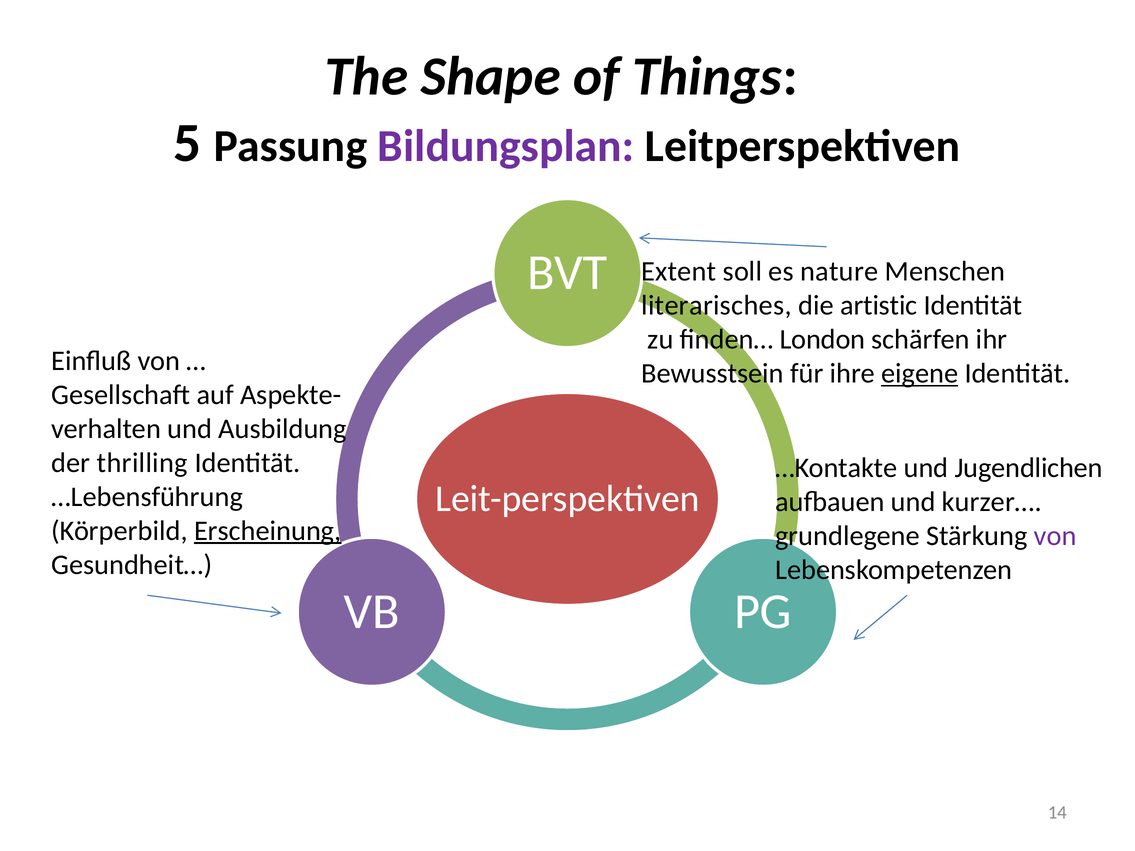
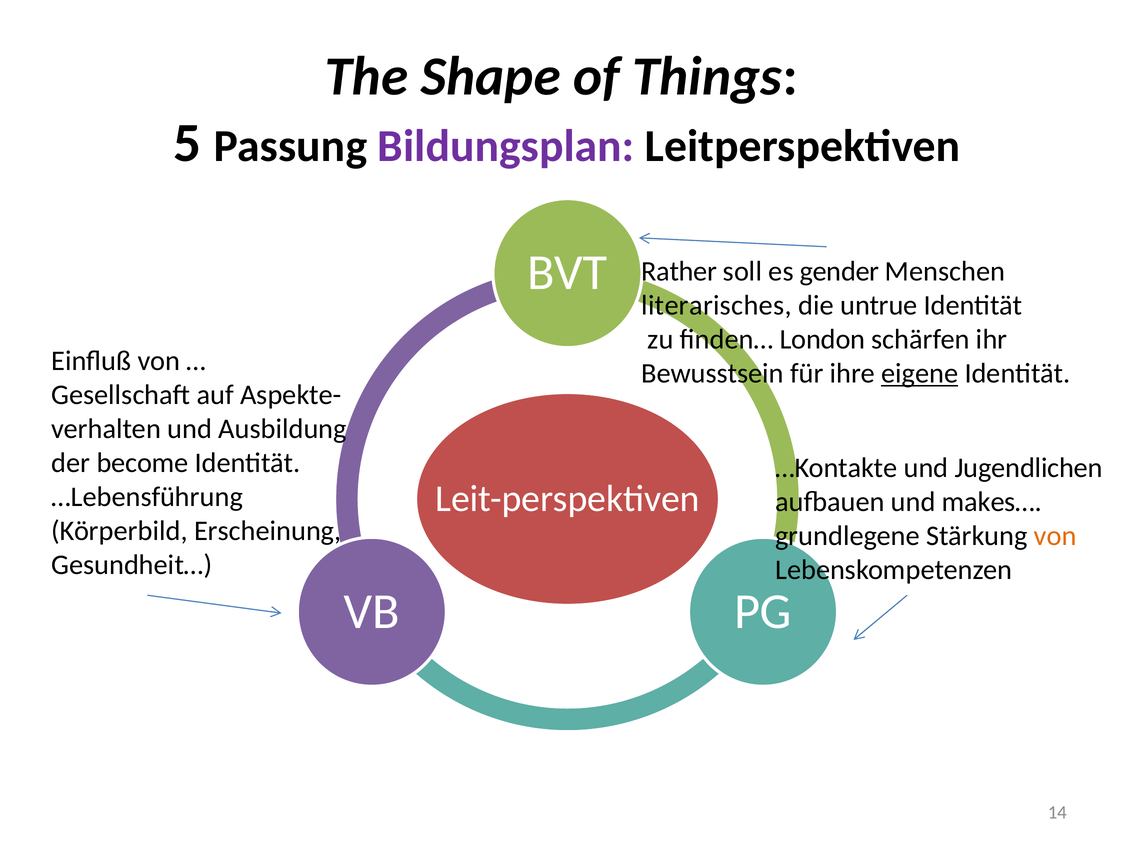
Extent: Extent -> Rather (679, 271)
nature: nature -> gender (839, 271)
artistic: artistic -> untrue (879, 305)
thrilling: thrilling -> become (142, 463)
kurzer…: kurzer… -> makes… (992, 502)
Erscheinung underline: present -> none (268, 531)
von colour: purple -> orange (1055, 536)
